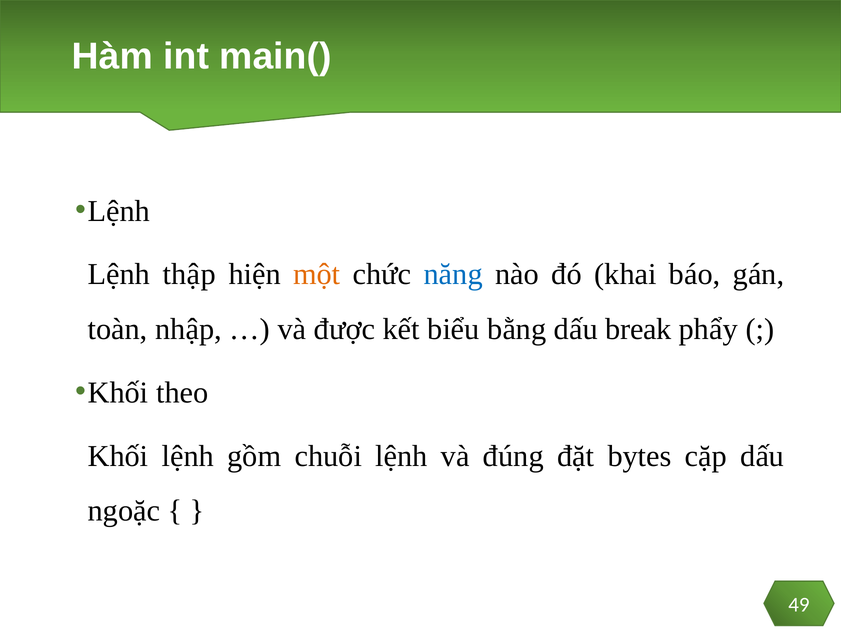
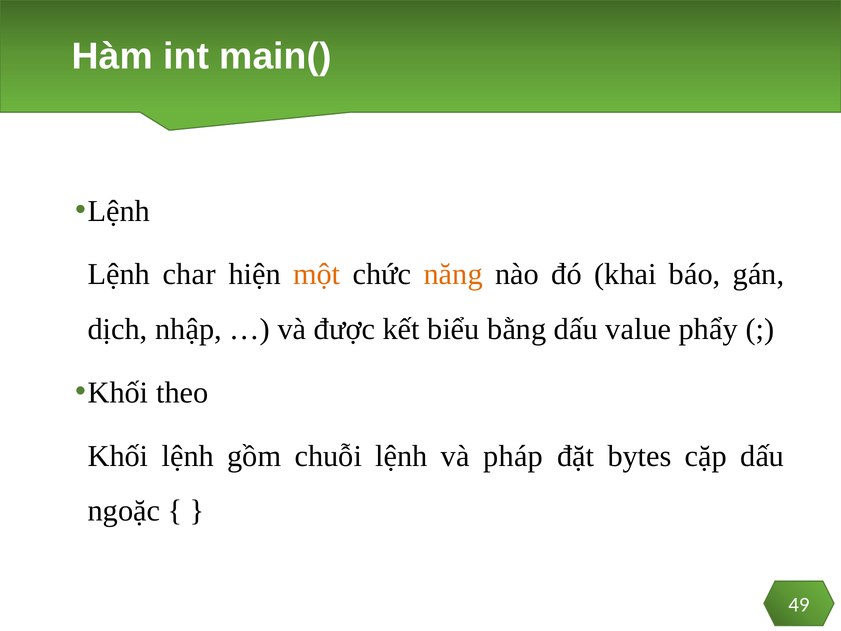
thập: thập -> char (189, 274)
năng colour: blue -> orange (453, 274)
toàn: toàn -> dịch (118, 329)
break: break -> value (638, 329)
đúng: đúng -> pháp (513, 456)
